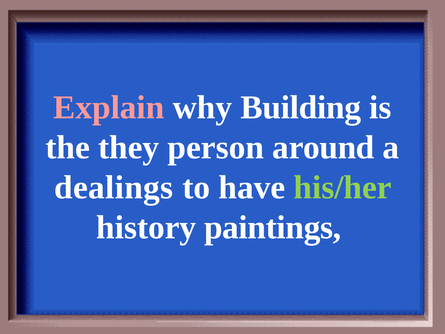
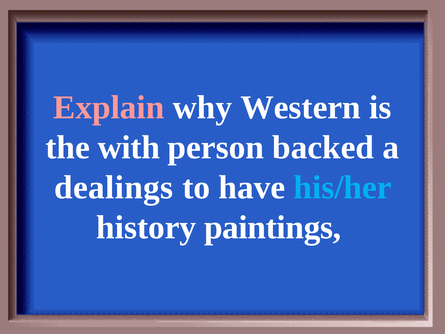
Building: Building -> Western (301, 107)
they: they -> with (129, 147)
around: around -> backed (323, 147)
his/her colour: light green -> light blue (343, 187)
